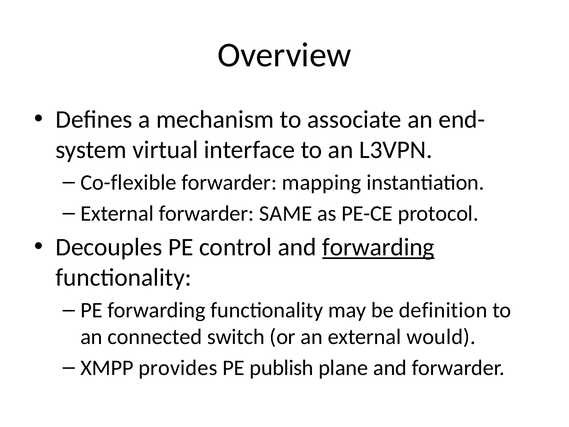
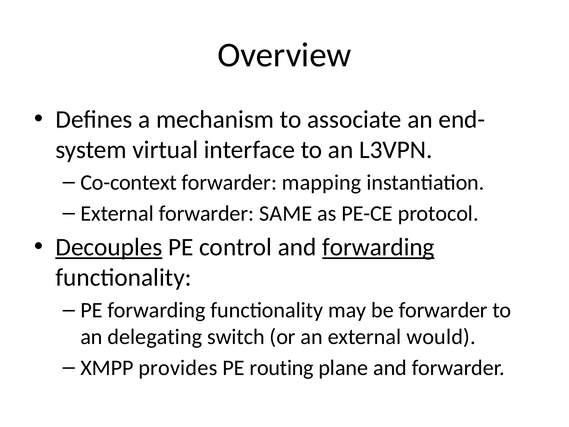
Co-flexible: Co-flexible -> Co-context (129, 182)
Decouples underline: none -> present (109, 247)
be definition: definition -> forwarder (443, 310)
connected: connected -> delegating (155, 337)
publish: publish -> routing (282, 368)
